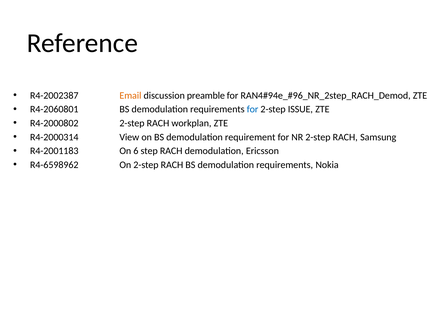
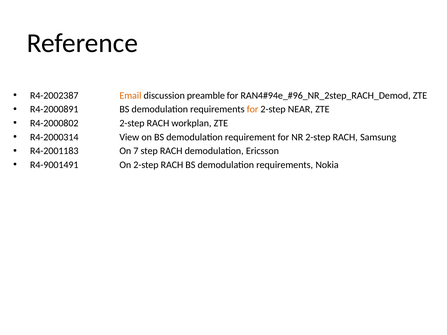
R4-2060801: R4-2060801 -> R4-2000891 (54, 109)
for colour: blue -> orange (253, 109)
ISSUE: ISSUE -> NEAR (300, 109)
6: 6 -> 7 (136, 151)
R4-6598962: R4-6598962 -> R4-9001491 (54, 165)
